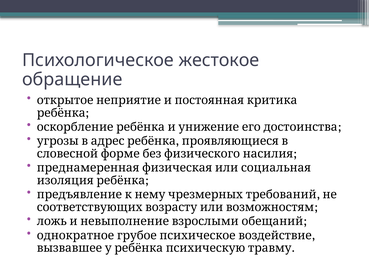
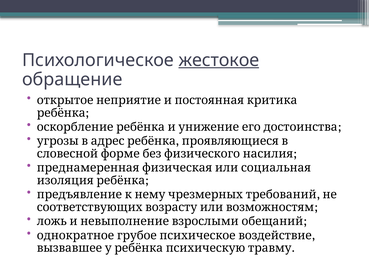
жестокое underline: none -> present (219, 60)
